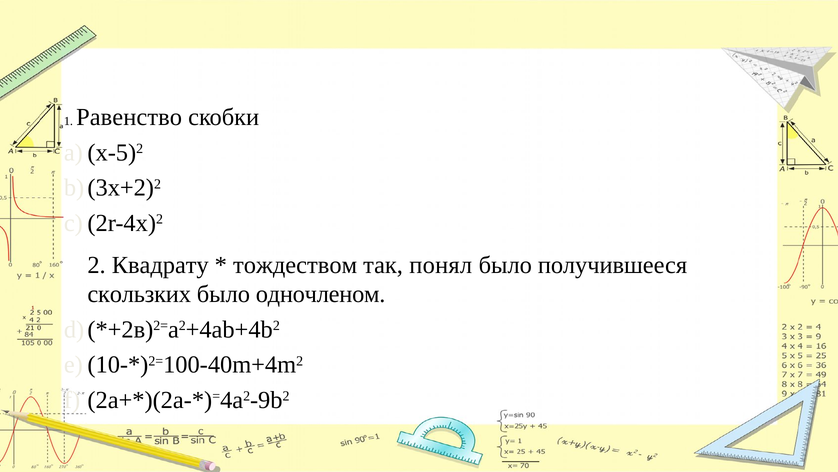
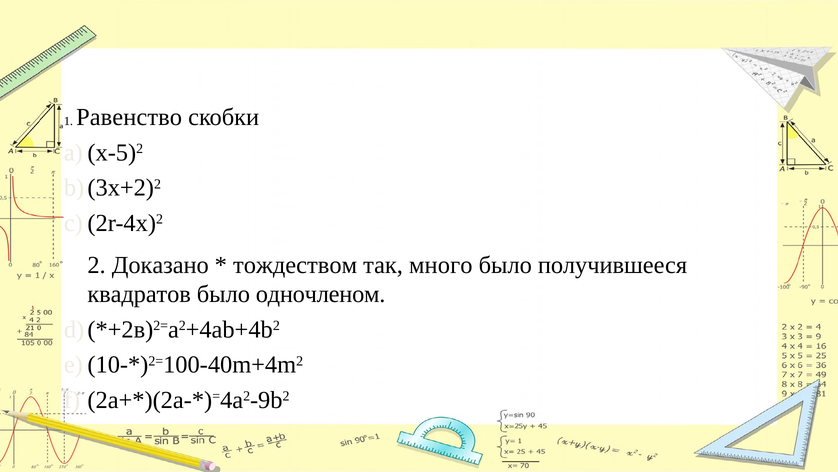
Квадрату: Квадрату -> Доказано (160, 265)
понял: понял -> много (441, 265)
скользких: скользких -> квадратов (139, 294)
